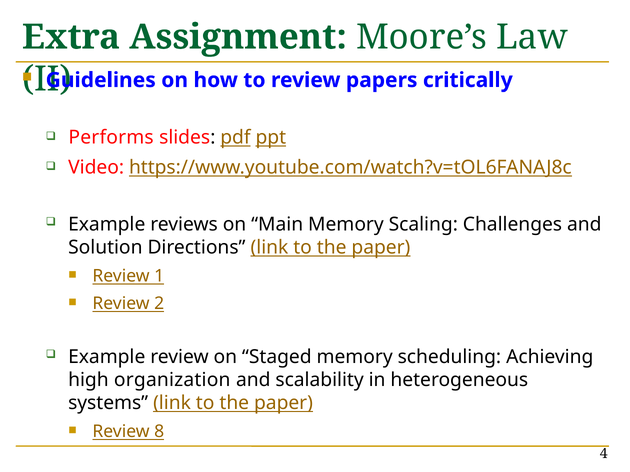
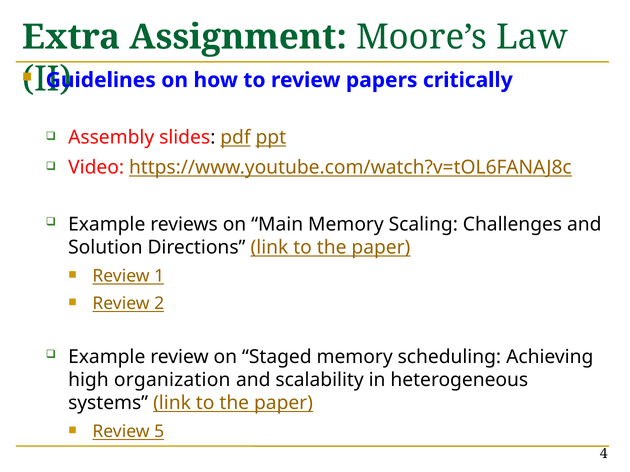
Performs: Performs -> Assembly (111, 137)
8: 8 -> 5 (159, 432)
